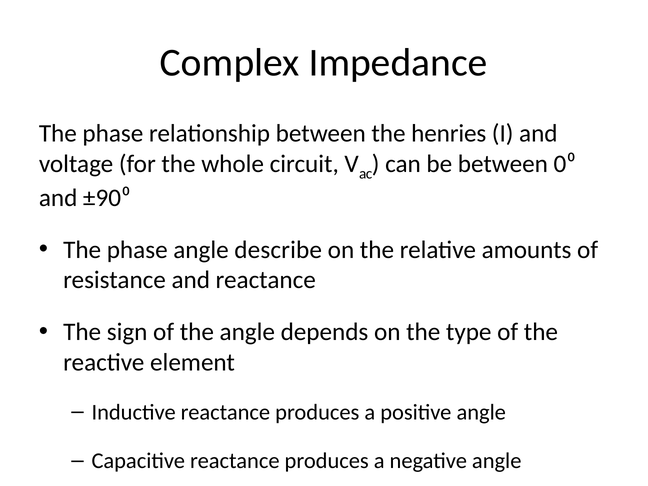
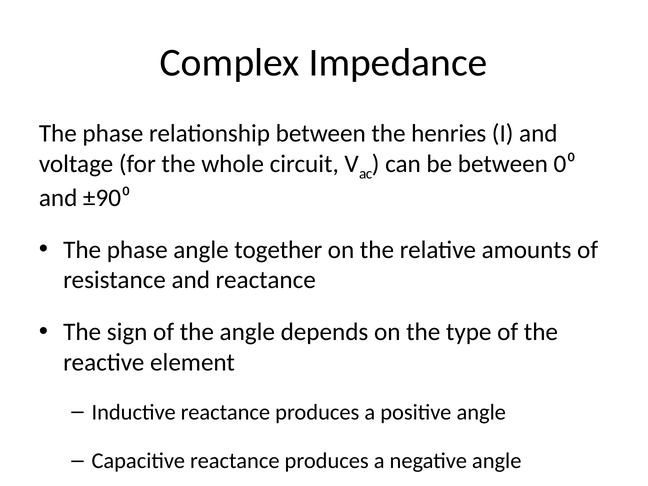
describe: describe -> together (278, 250)
